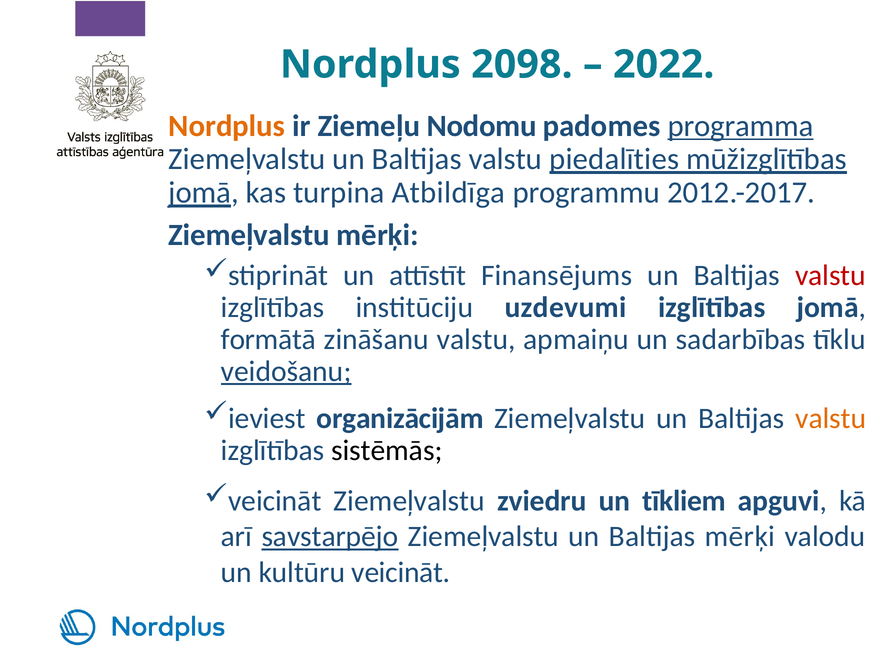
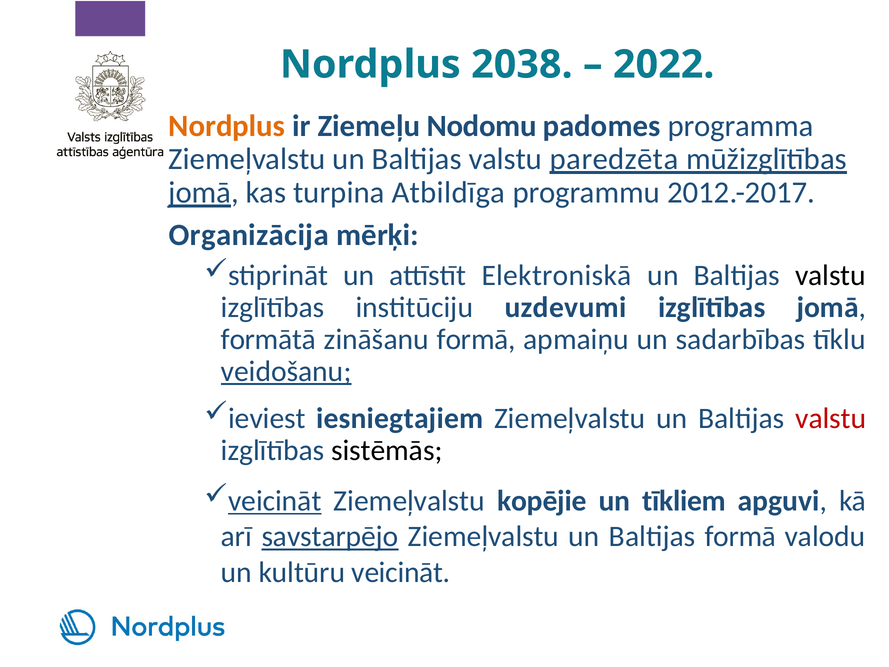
2098: 2098 -> 2038 (522, 65)
programma underline: present -> none (741, 126)
piedalīties: piedalīties -> paredzēta (614, 159)
Ziemeļvalstu: Ziemeļvalstu -> Organizācija (249, 235)
Finansējums: Finansējums -> Elektroniskā (557, 275)
valstu colour: red -> black (830, 275)
zināšanu valstu: valstu -> formā (476, 339)
organizācijām: organizācijām -> iesniegtajiem (400, 418)
valstu colour: orange -> red (831, 418)
veicināt underline: none -> present (275, 501)
zviedru: zviedru -> kopējie (542, 501)
Baltijas mērķi: mērķi -> formā (740, 536)
